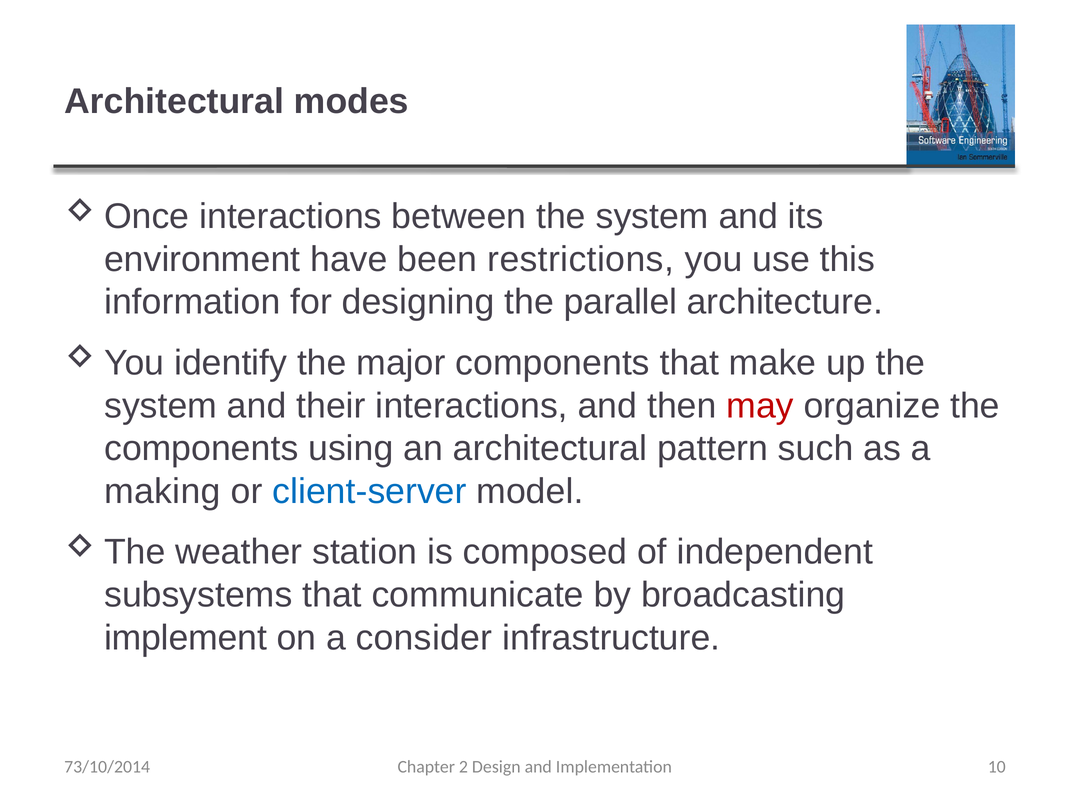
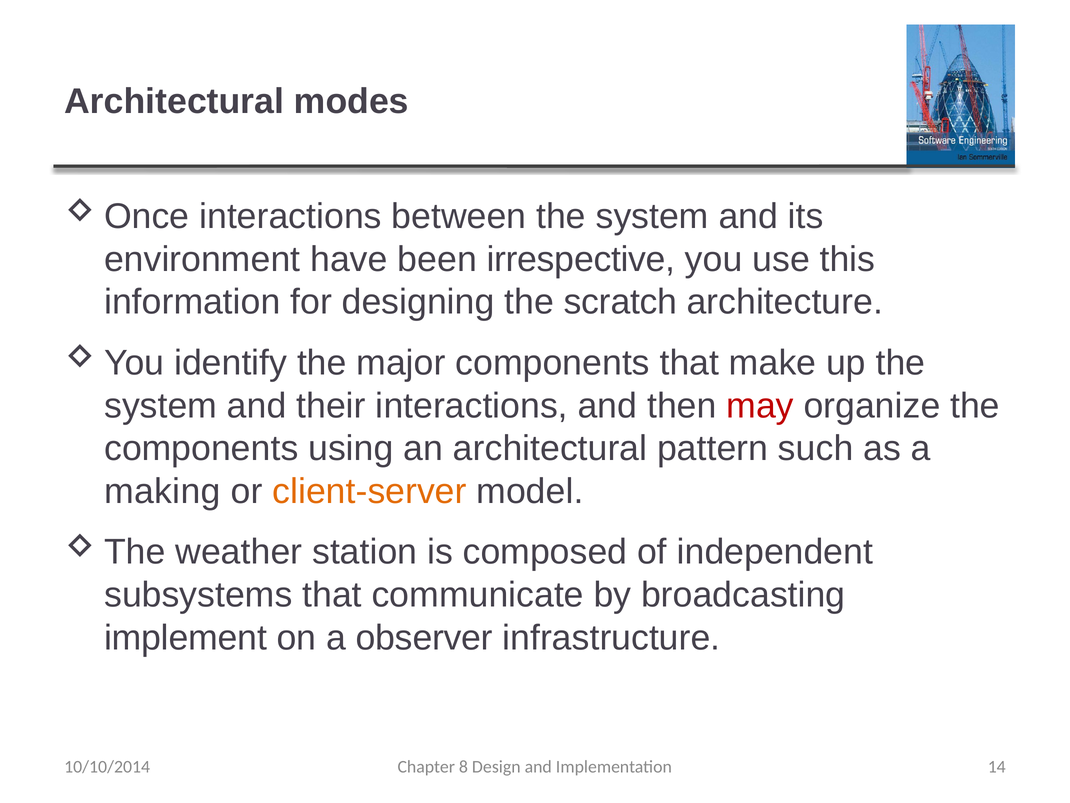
restrictions: restrictions -> irrespective (581, 259)
parallel: parallel -> scratch (621, 302)
client-server colour: blue -> orange (370, 491)
consider: consider -> observer (424, 637)
2: 2 -> 8 (463, 766)
10: 10 -> 14 (997, 766)
73/10/2014: 73/10/2014 -> 10/10/2014 (107, 766)
